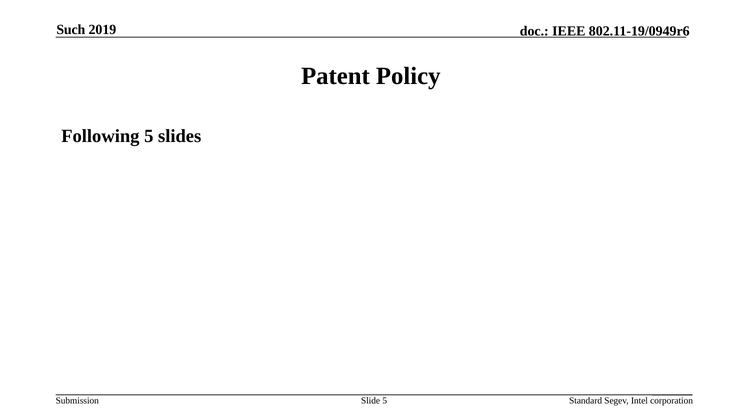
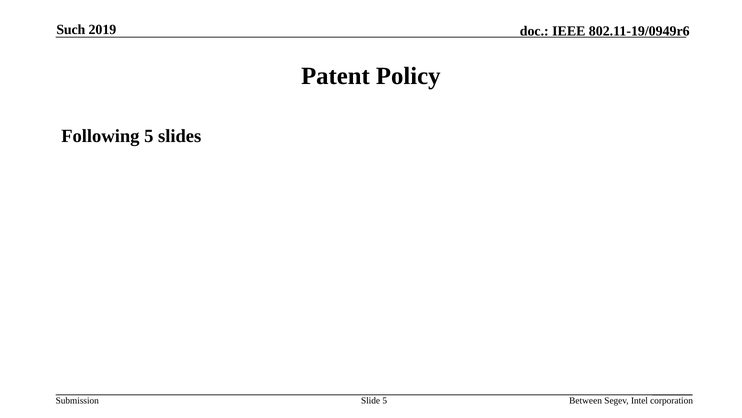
Standard: Standard -> Between (586, 400)
